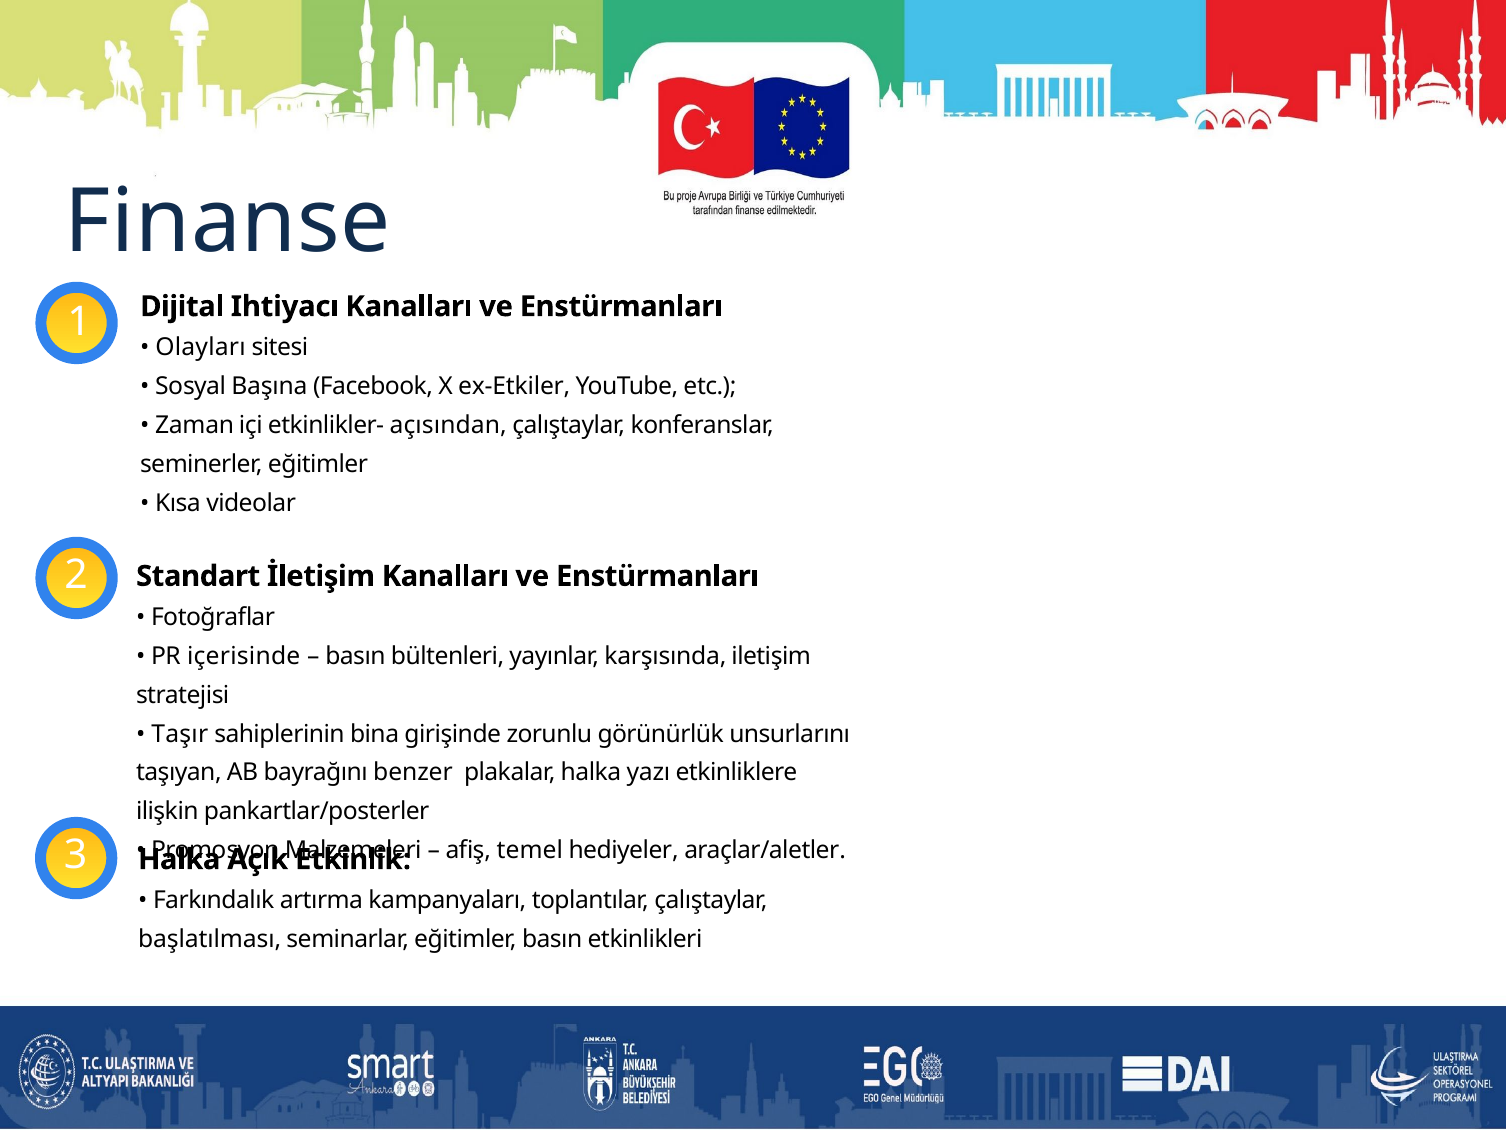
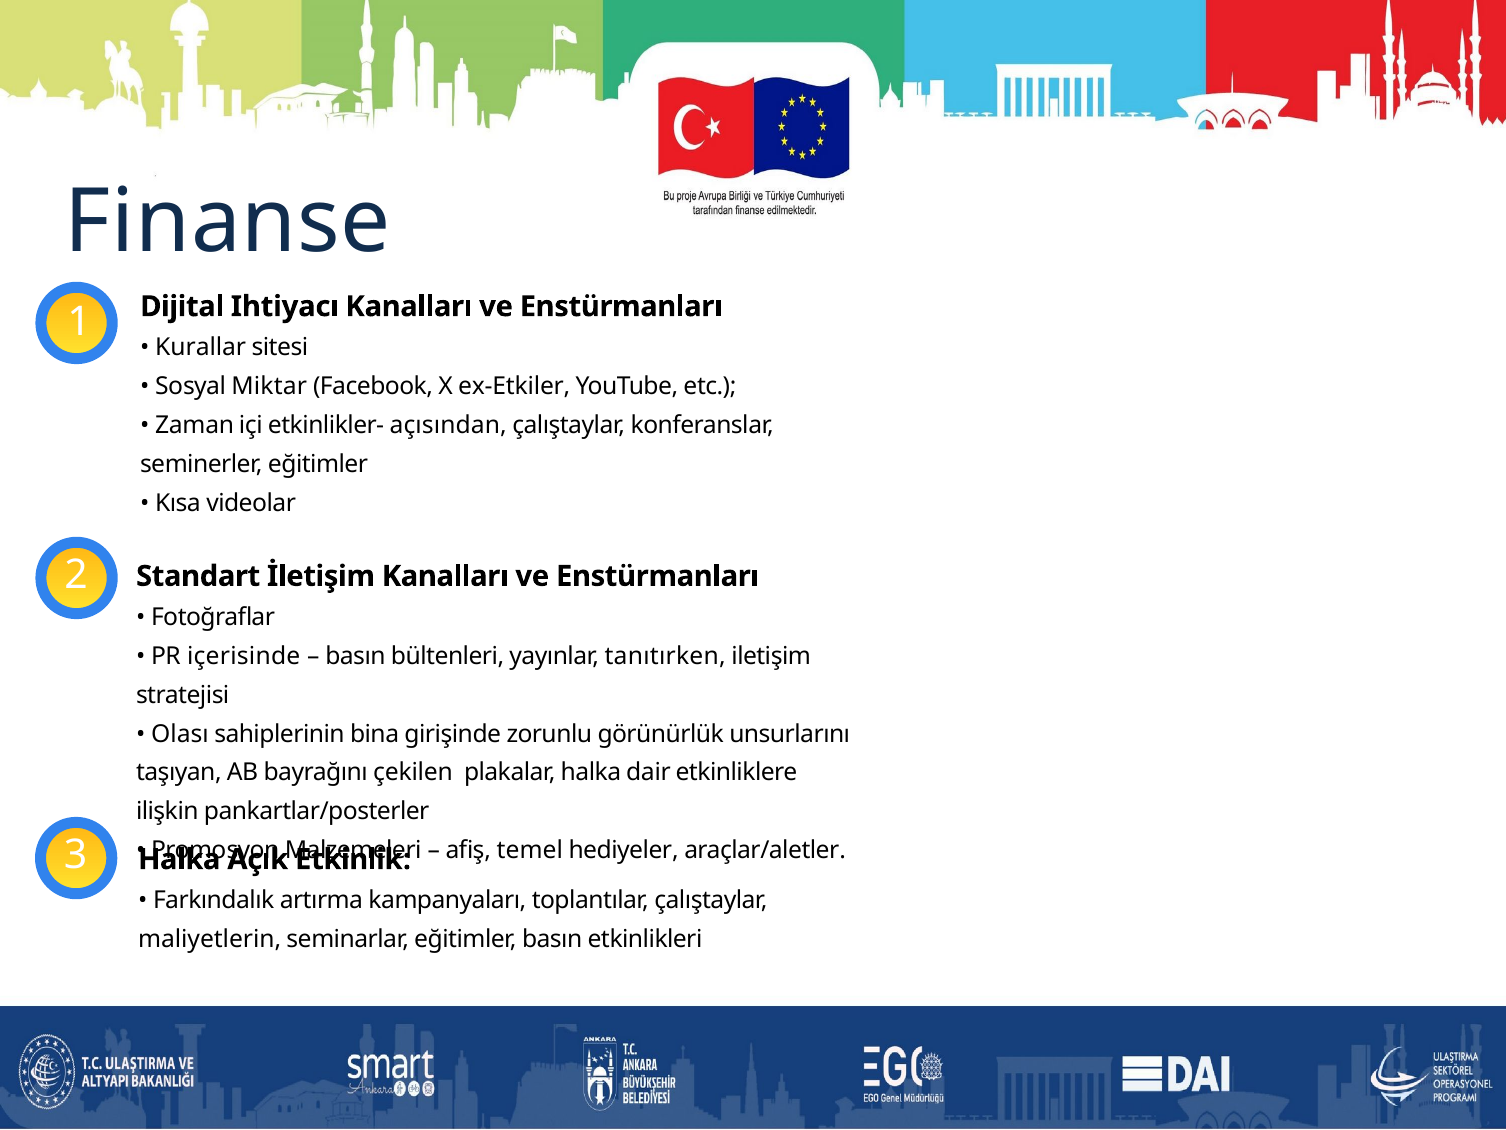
Olayları: Olayları -> Kurallar (201, 348)
Başına: Başına -> Miktar (269, 386)
karşısında: karşısında -> tanıtırken (665, 656)
Taşır: Taşır -> Olası (180, 734)
benzer: benzer -> çekilen (413, 772)
yazı: yazı -> dair (648, 772)
başlatılması: başlatılması -> maliyetlerin (210, 939)
